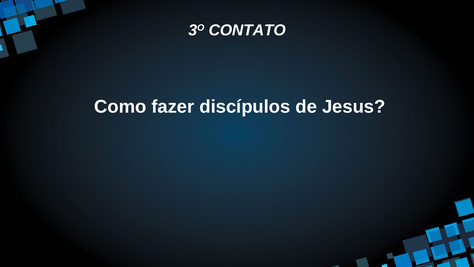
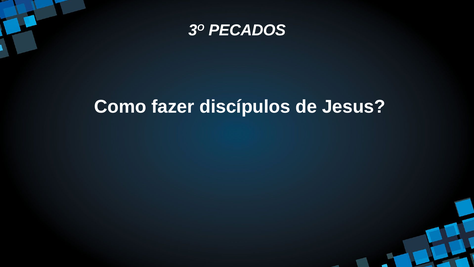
CONTATO: CONTATO -> PECADOS (247, 30)
